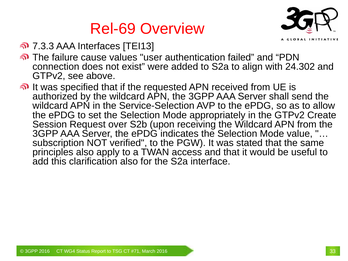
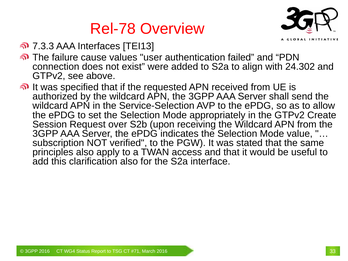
Rel-69: Rel-69 -> Rel-78 (113, 29)
